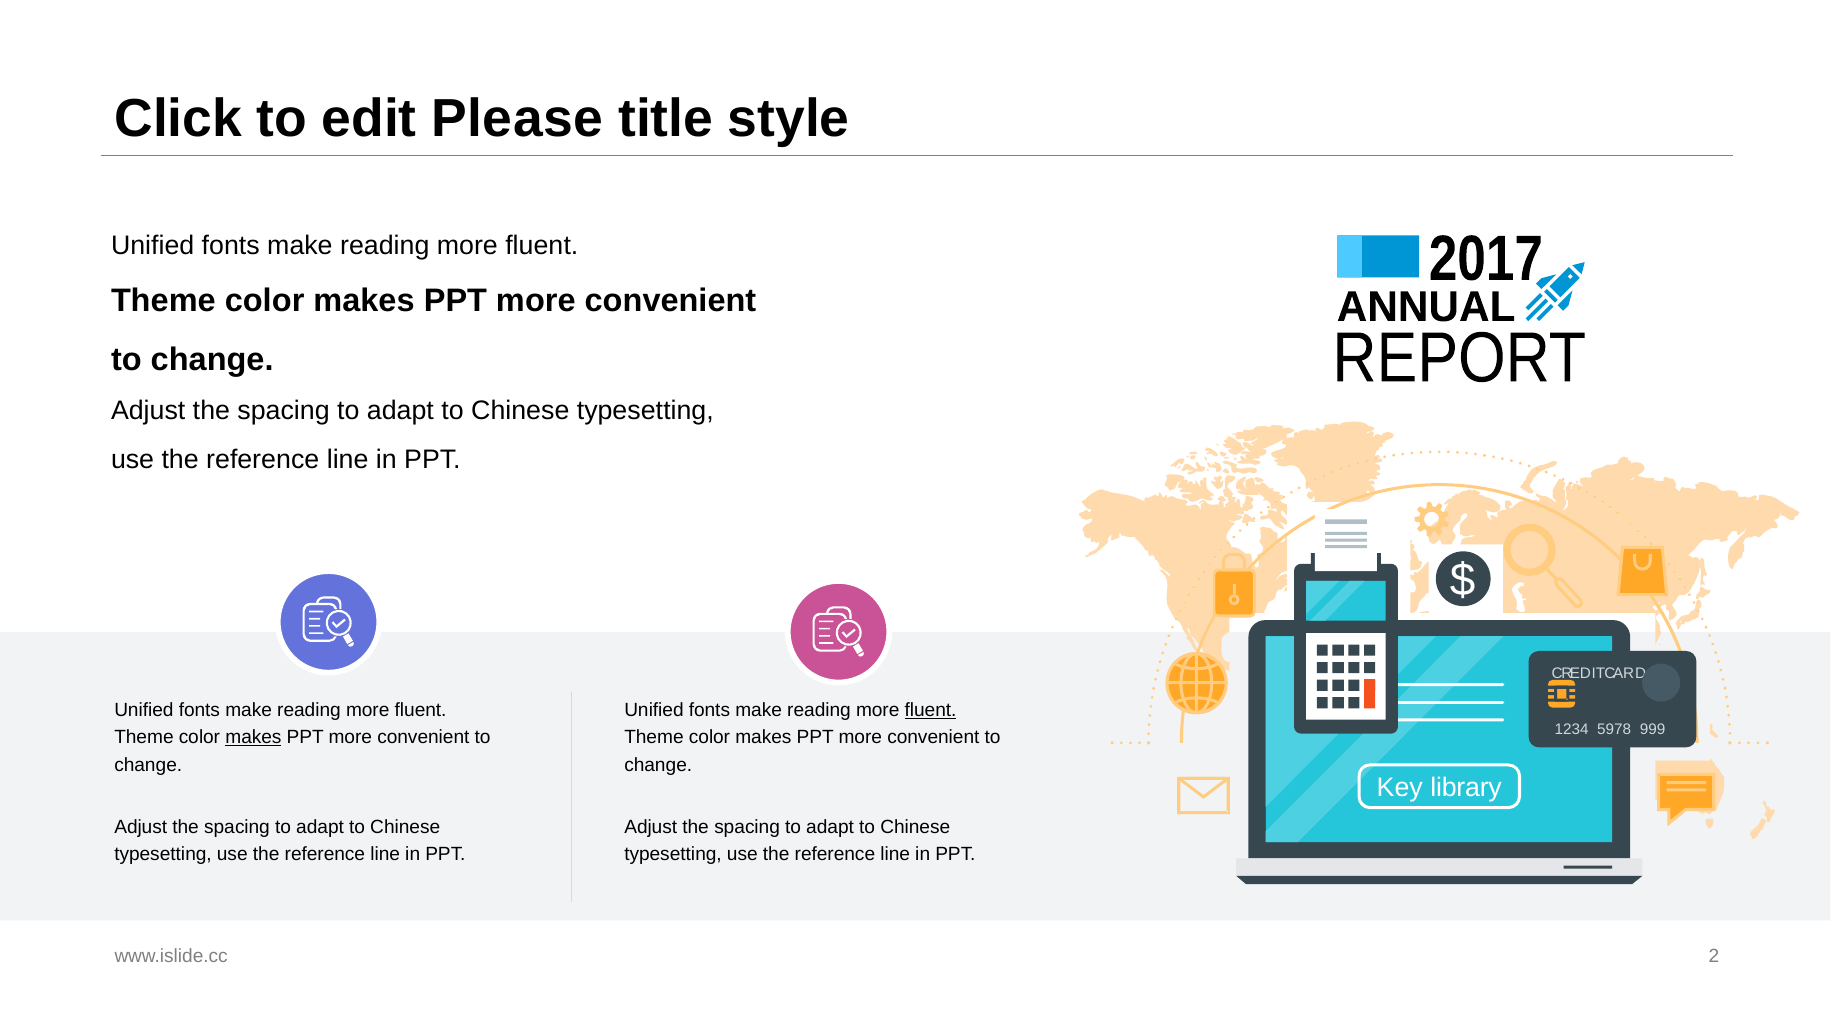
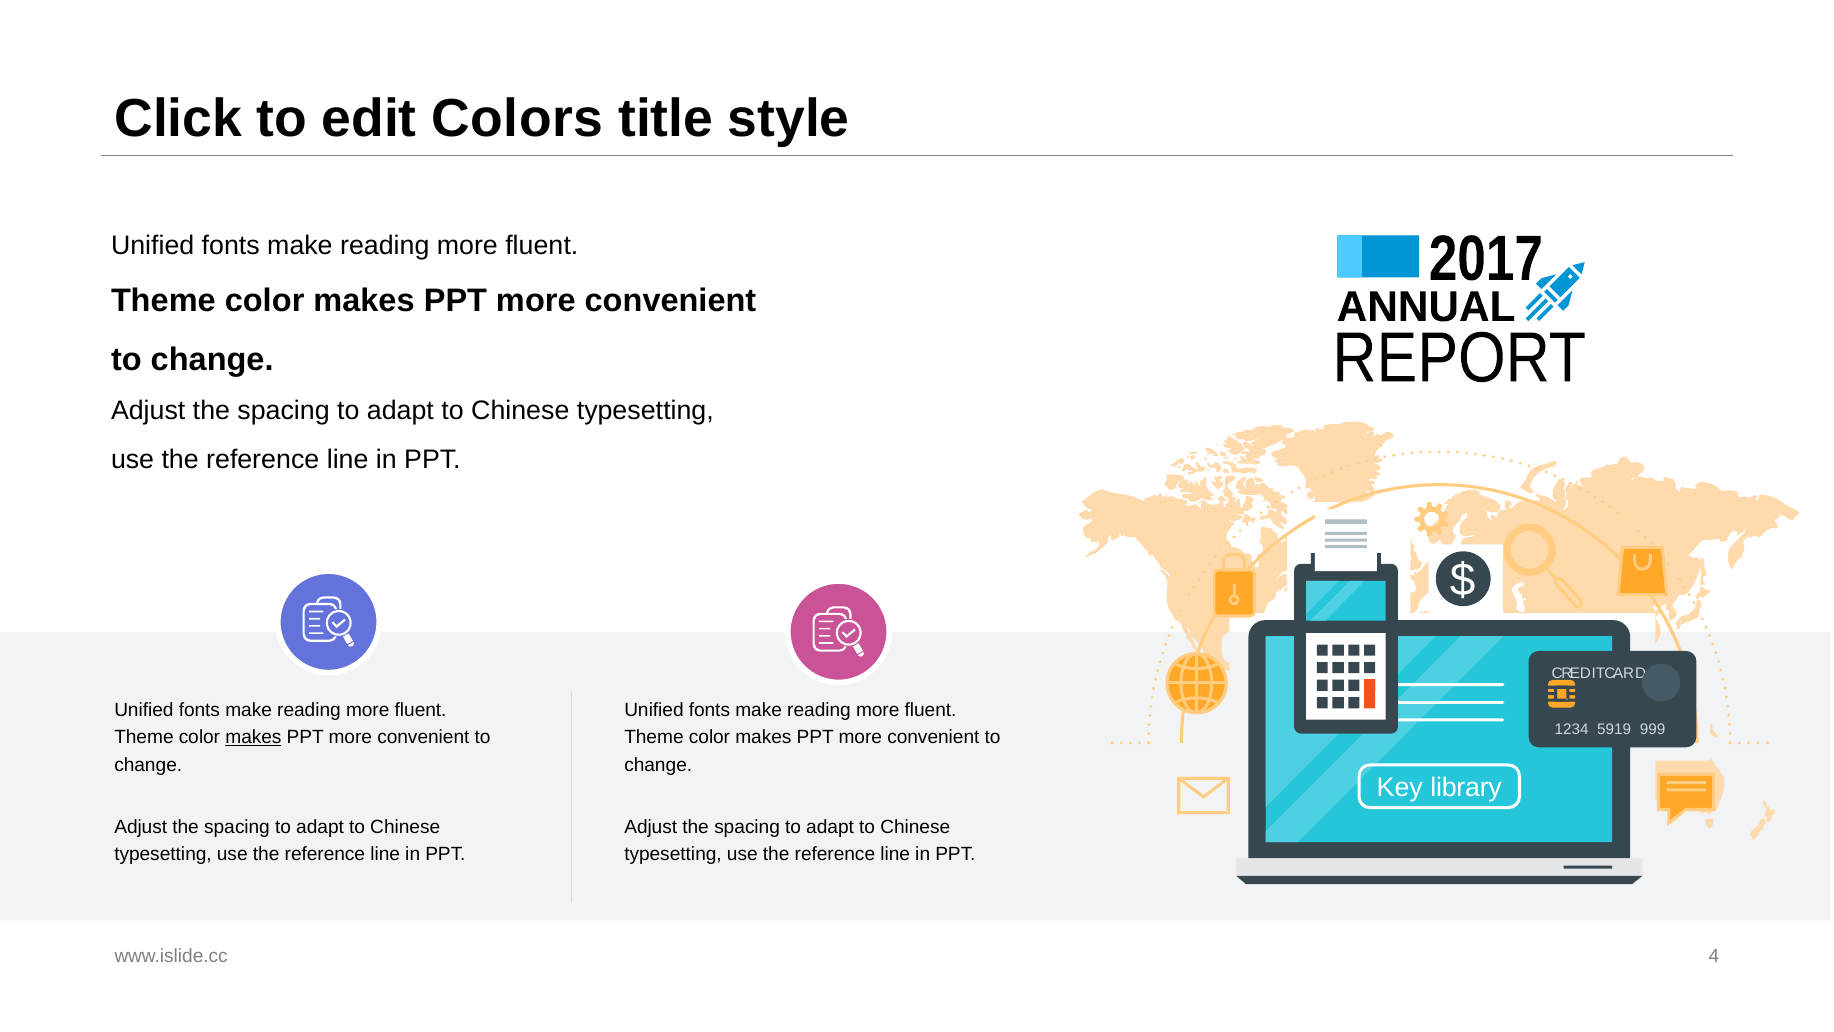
Please: Please -> Colors (517, 119)
fluent underline: present -> none (931, 710)
5978: 5978 -> 5919 (1614, 729)
2: 2 -> 4 (1714, 956)
